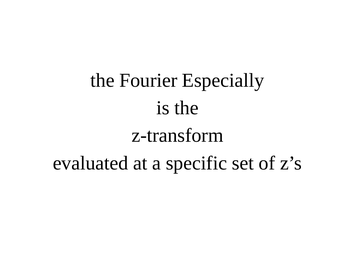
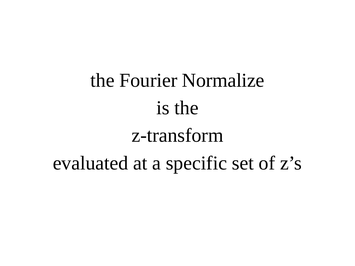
Especially: Especially -> Normalize (223, 80)
